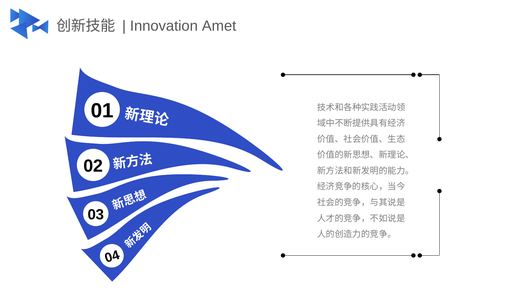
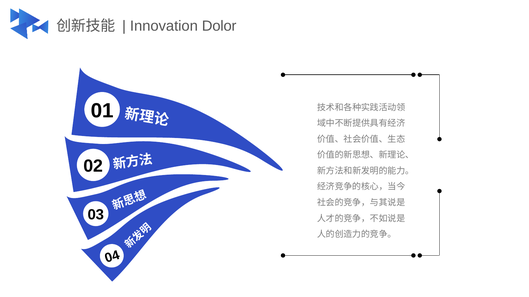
Amet: Amet -> Dolor (219, 26)
